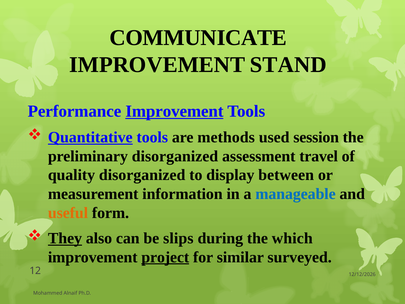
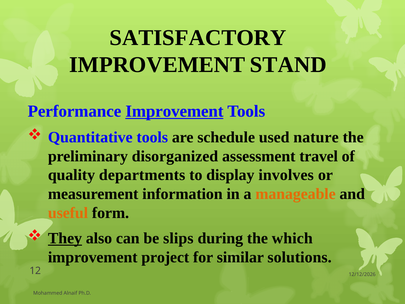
COMMUNICATE: COMMUNICATE -> SATISFACTORY (198, 38)
Quantitative underline: present -> none (90, 137)
methods: methods -> schedule (226, 137)
session: session -> nature (316, 137)
quality disorganized: disorganized -> departments (142, 175)
between: between -> involves (286, 175)
manageable colour: blue -> orange (296, 194)
project underline: present -> none (165, 257)
surveyed: surveyed -> solutions (300, 257)
